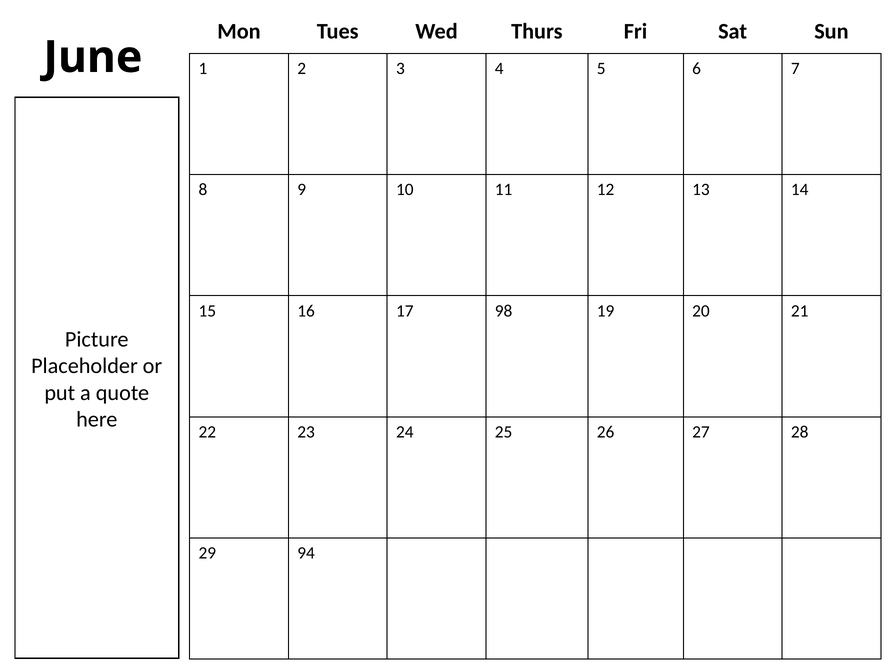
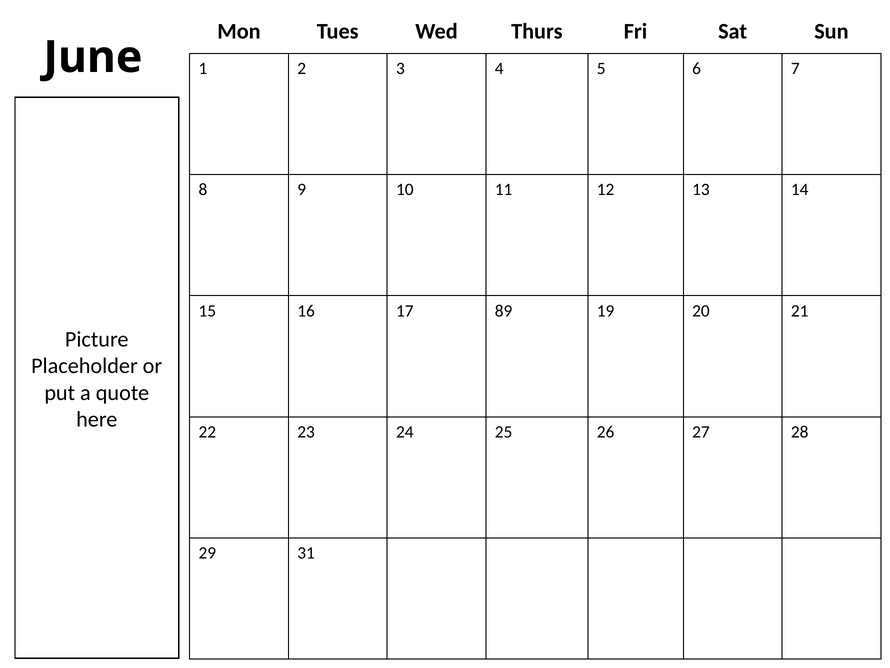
98: 98 -> 89 (504, 311)
94: 94 -> 31 (306, 553)
